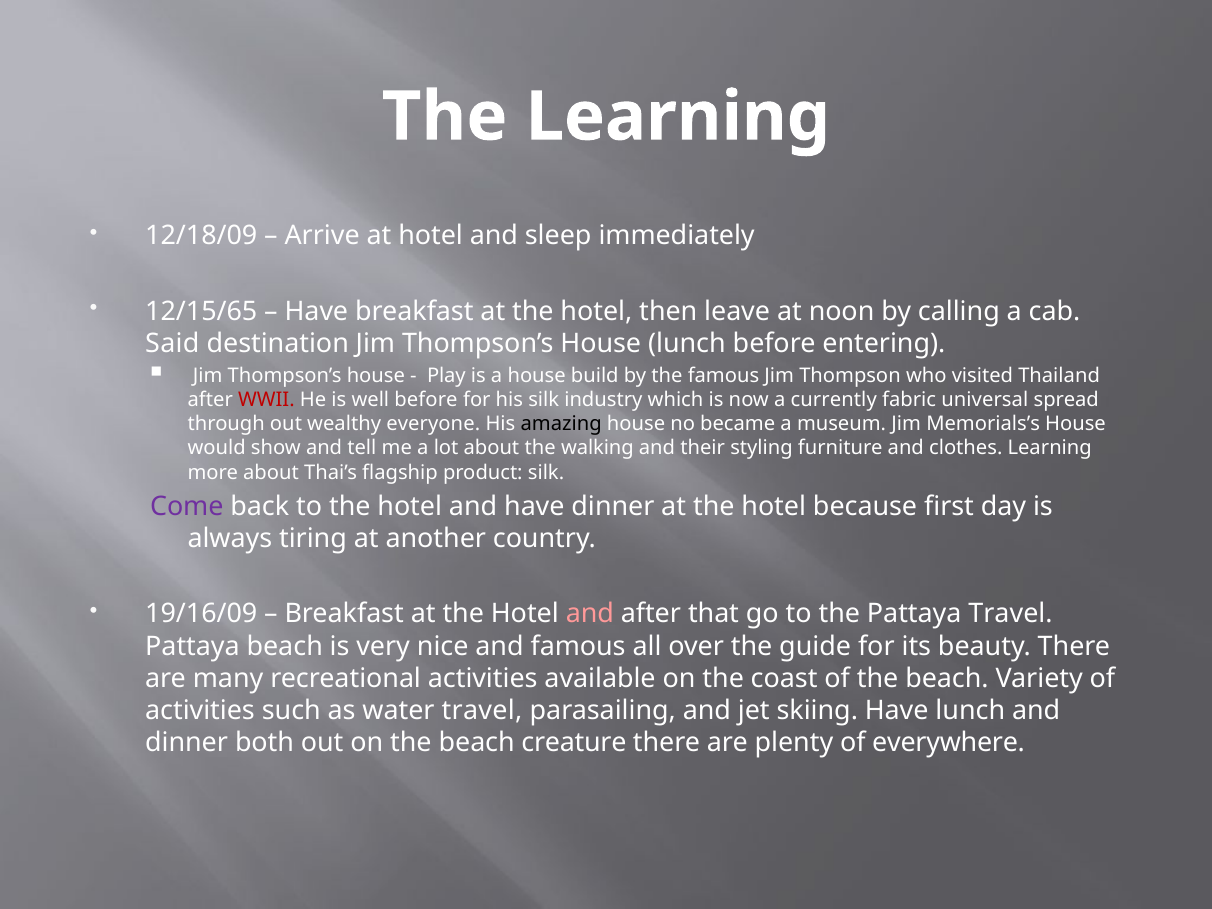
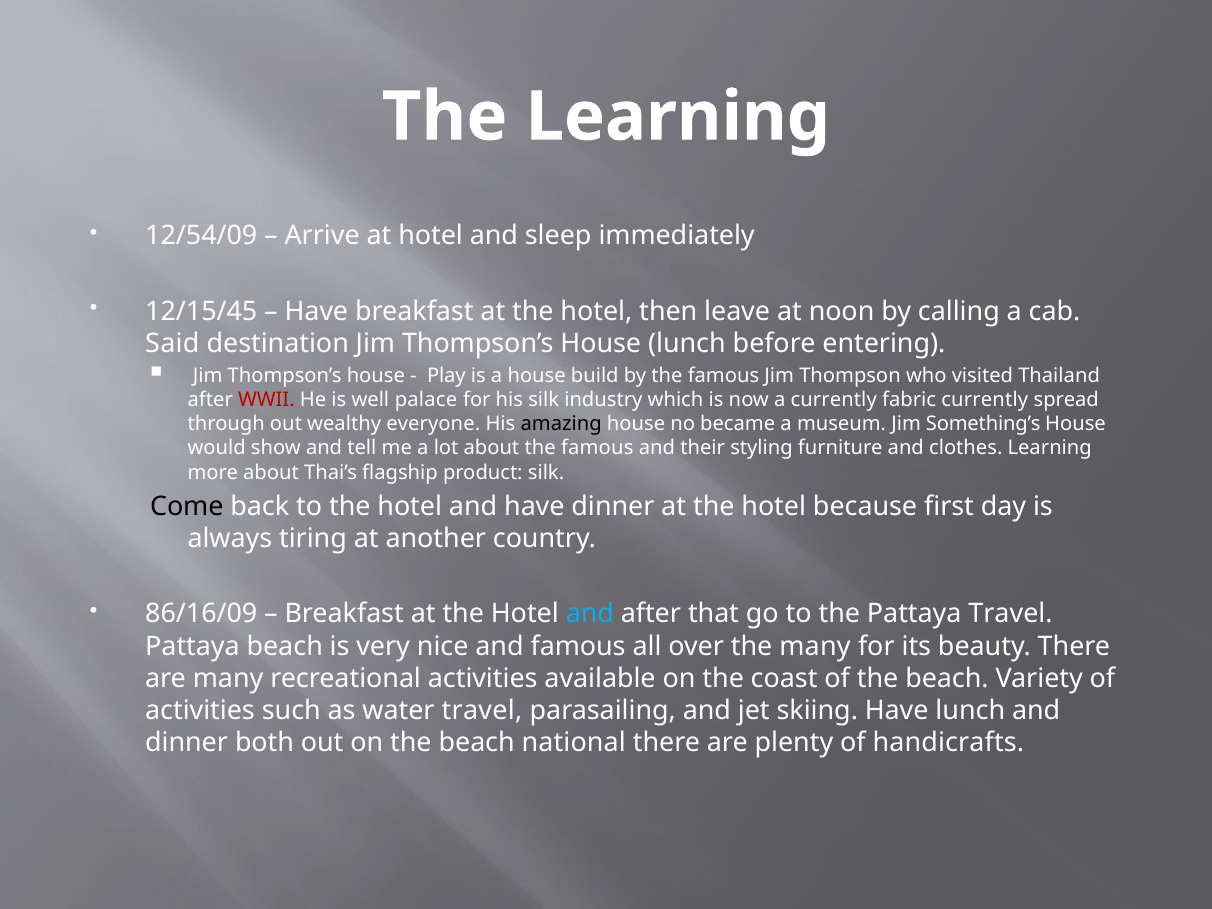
12/18/09: 12/18/09 -> 12/54/09 (201, 236)
12/15/65: 12/15/65 -> 12/15/45 (201, 311)
well before: before -> palace (426, 400)
fabric universal: universal -> currently (985, 400)
Memorials’s: Memorials’s -> Something’s (983, 424)
about the walking: walking -> famous (597, 448)
Come colour: purple -> black (187, 507)
19/16/09: 19/16/09 -> 86/16/09 (201, 614)
and colour: pink -> light blue (590, 614)
the guide: guide -> many (815, 646)
creature: creature -> national (574, 743)
everywhere: everywhere -> handicrafts (948, 743)
